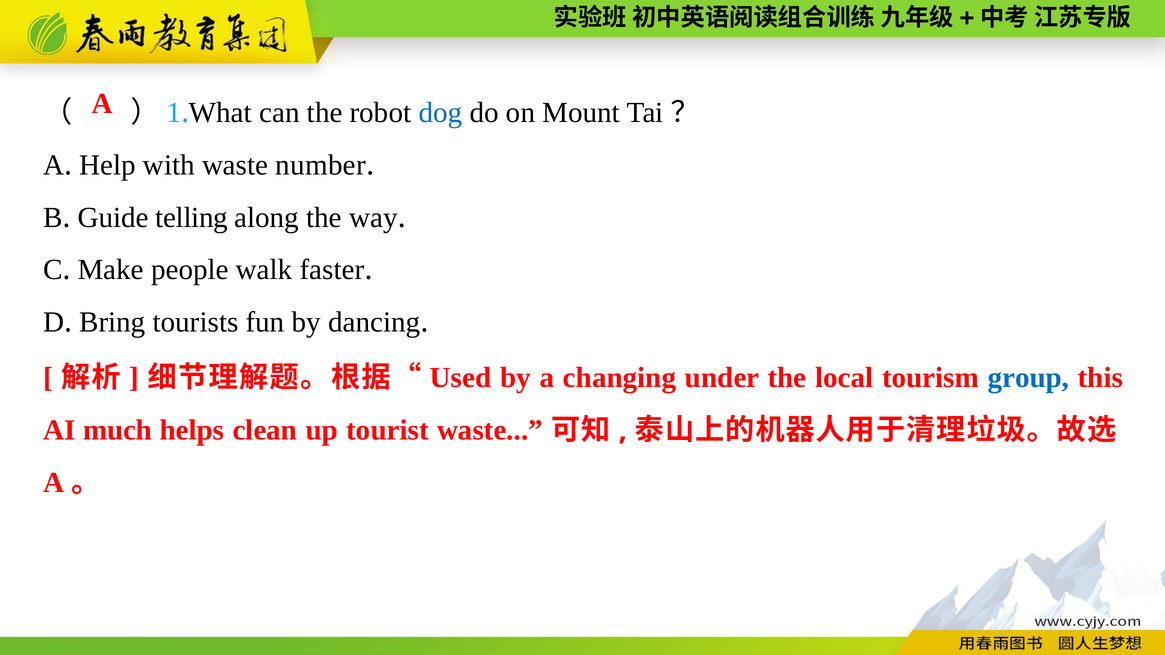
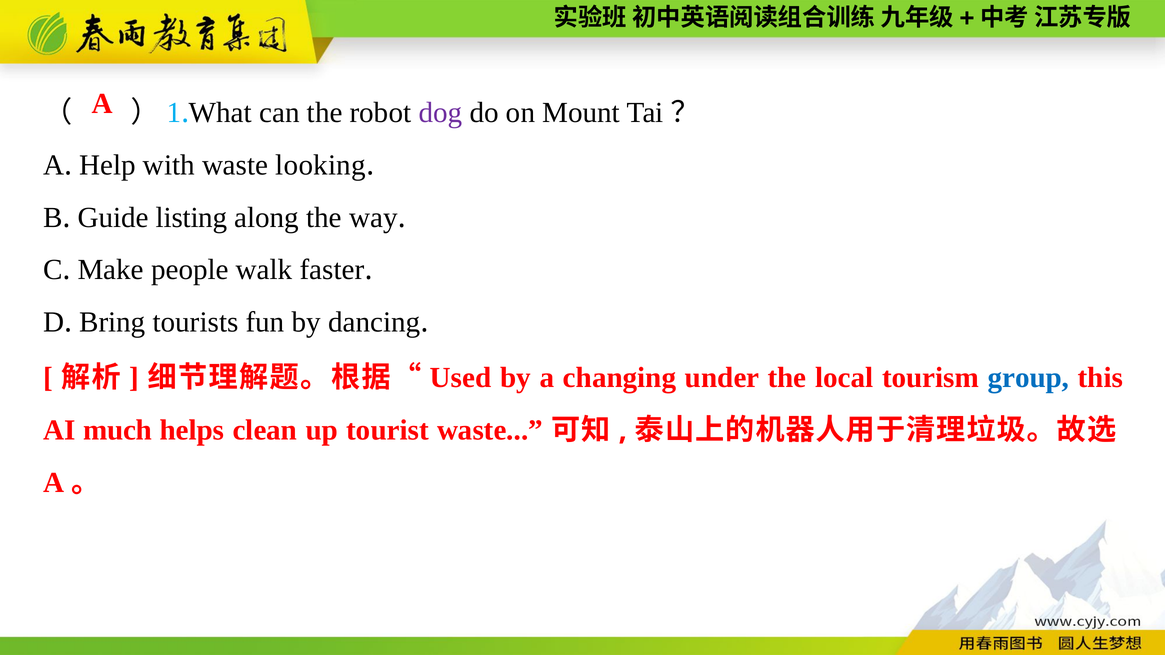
dog colour: blue -> purple (440, 113)
number: number -> looking (321, 165)
telling: telling -> listing (192, 218)
